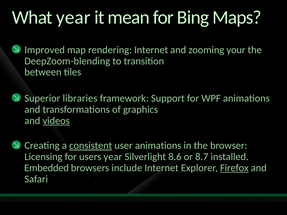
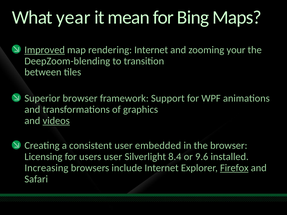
Improved underline: none -> present (45, 50)
Superior libraries: libraries -> browser (80, 98)
consistent underline: present -> none (91, 146)
user animations: animations -> embedded (158, 146)
users year: year -> user (113, 157)
8.6: 8.6 -> 8.4 (175, 157)
8.7: 8.7 -> 9.6 (202, 157)
Embedded: Embedded -> Increasing (46, 168)
